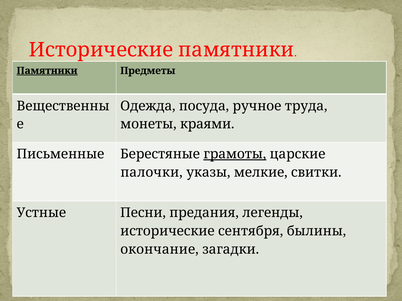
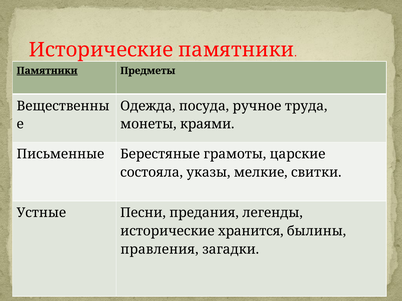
грамоты underline: present -> none (235, 154)
палочки: палочки -> состояла (152, 173)
сентября: сентября -> хранится (251, 232)
окончание: окончание -> правления (160, 250)
